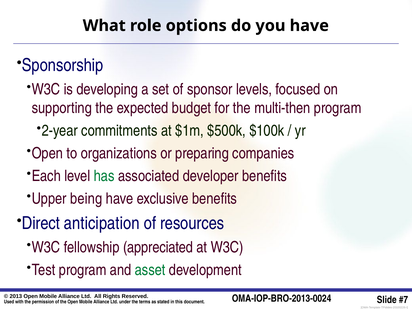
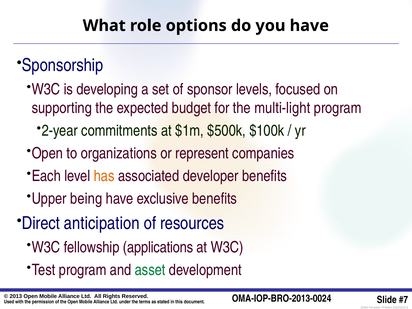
multi-then: multi-then -> multi-light (282, 108)
preparing: preparing -> represent (202, 153)
has colour: green -> orange (104, 176)
appreciated: appreciated -> applications (158, 247)
